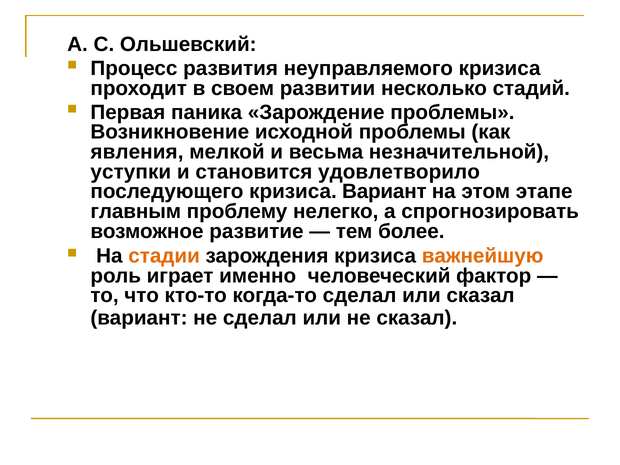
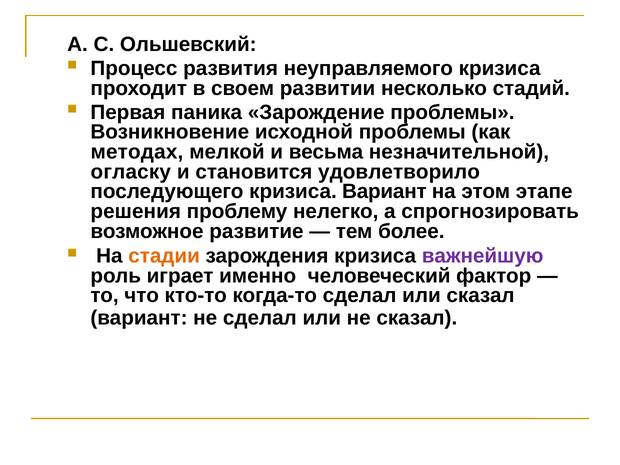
явления: явления -> методах (137, 152)
уступки: уступки -> огласку (131, 172)
главным: главным -> решения (136, 211)
важнейшую colour: orange -> purple (483, 256)
